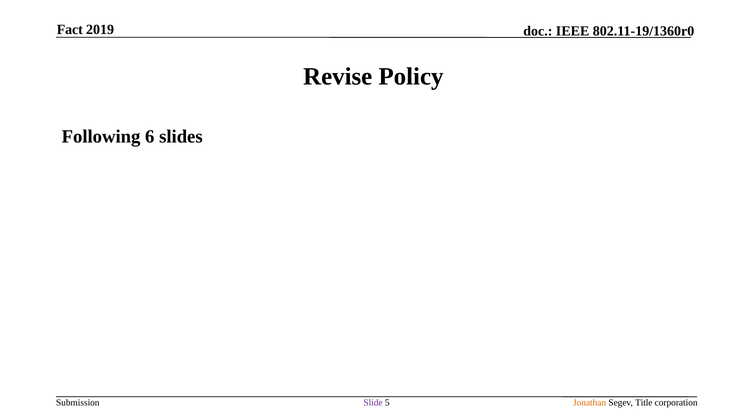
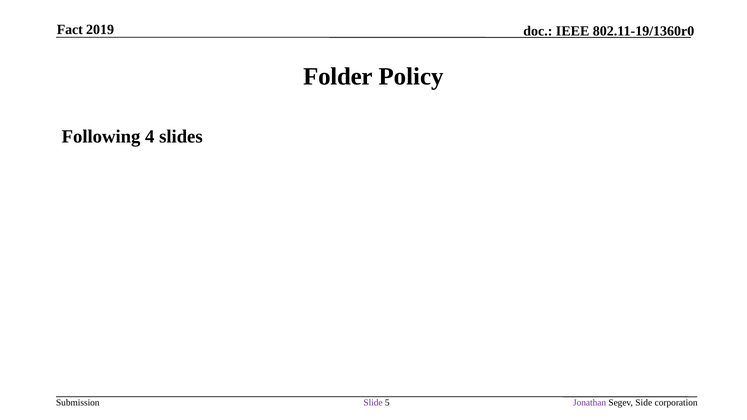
Revise: Revise -> Folder (338, 76)
6: 6 -> 4 (150, 137)
Jonathan colour: orange -> purple (590, 403)
Title: Title -> Side (644, 403)
